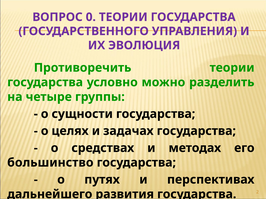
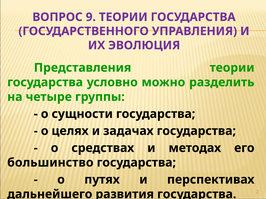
0: 0 -> 9 (91, 17)
Противоречить: Противоречить -> Представления (83, 68)
